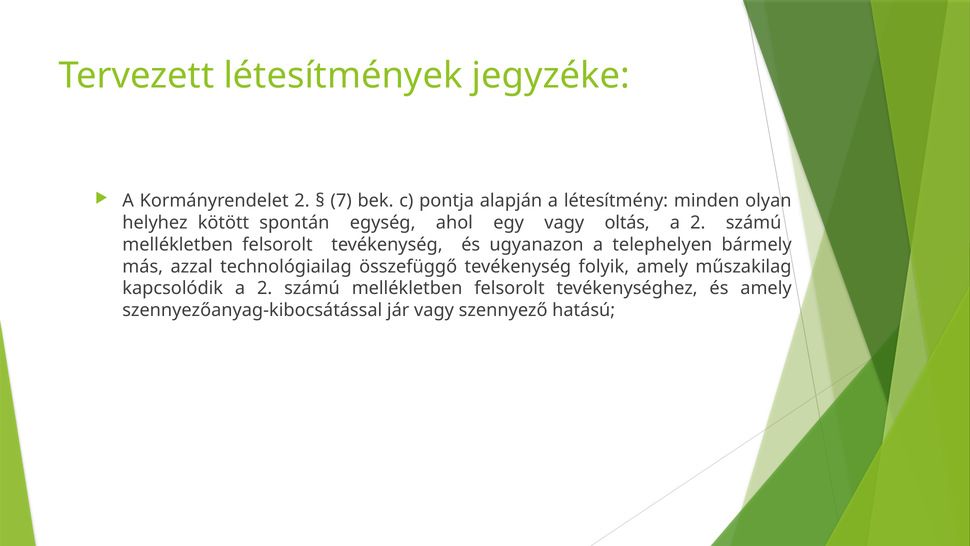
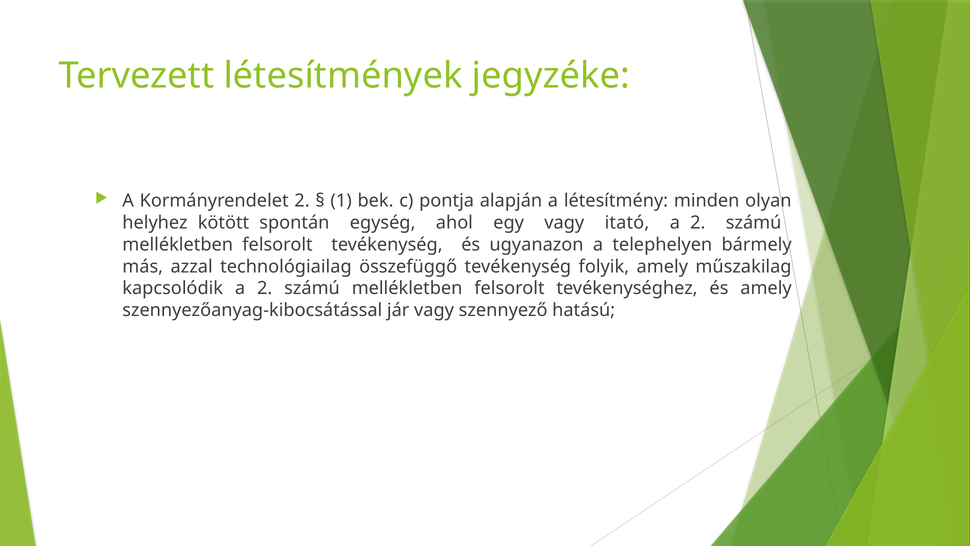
7: 7 -> 1 (341, 201)
oltás: oltás -> itató (627, 223)
